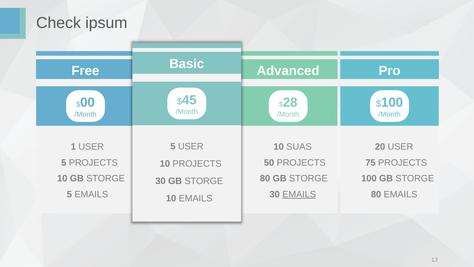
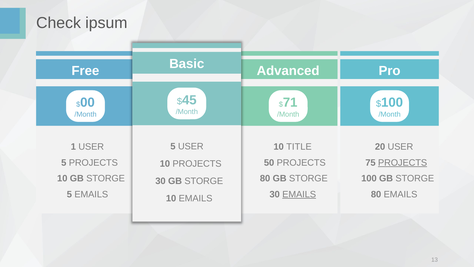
28: 28 -> 71 (290, 102)
SUAS: SUAS -> TITLE (299, 147)
PROJECTS underline: none -> present (403, 162)
